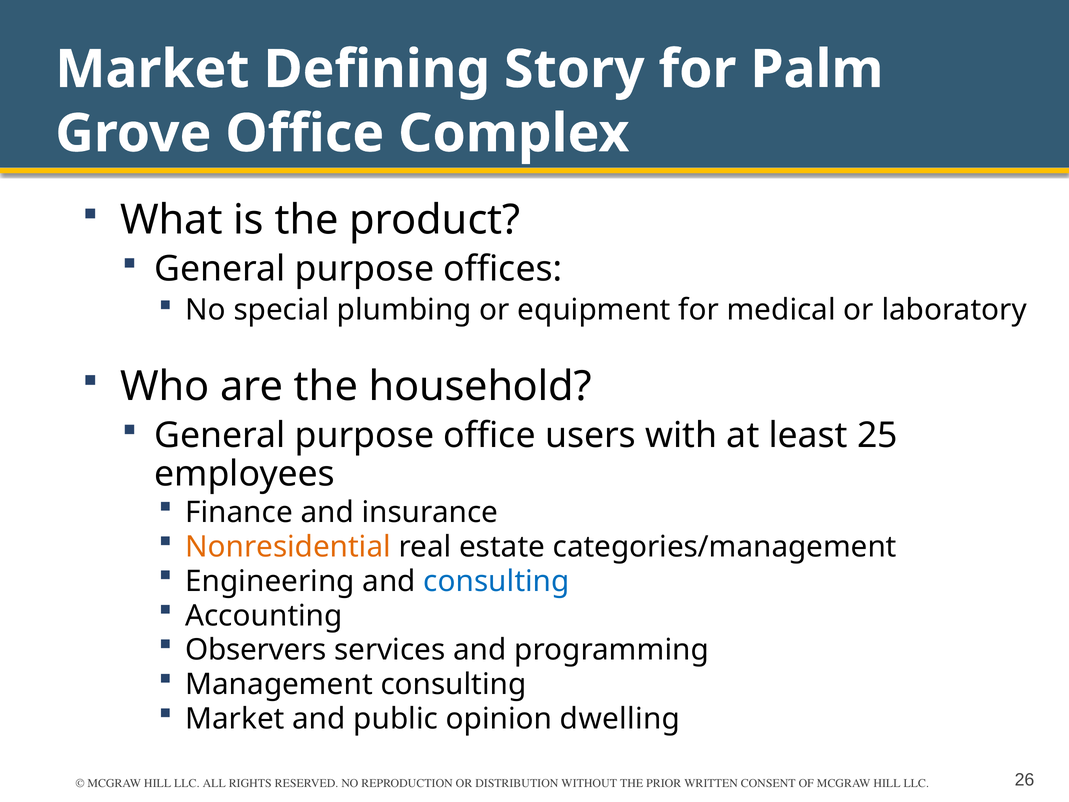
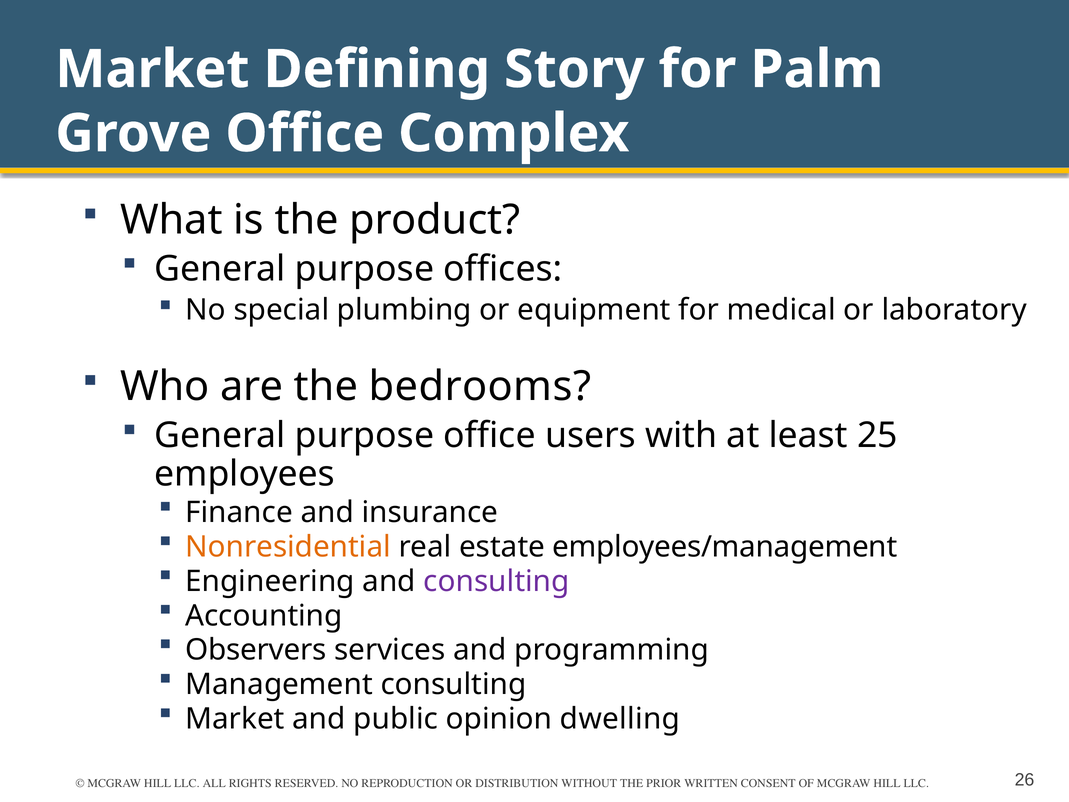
household: household -> bedrooms (480, 386)
categories/management: categories/management -> employees/management (725, 547)
consulting colour: blue -> purple (497, 581)
